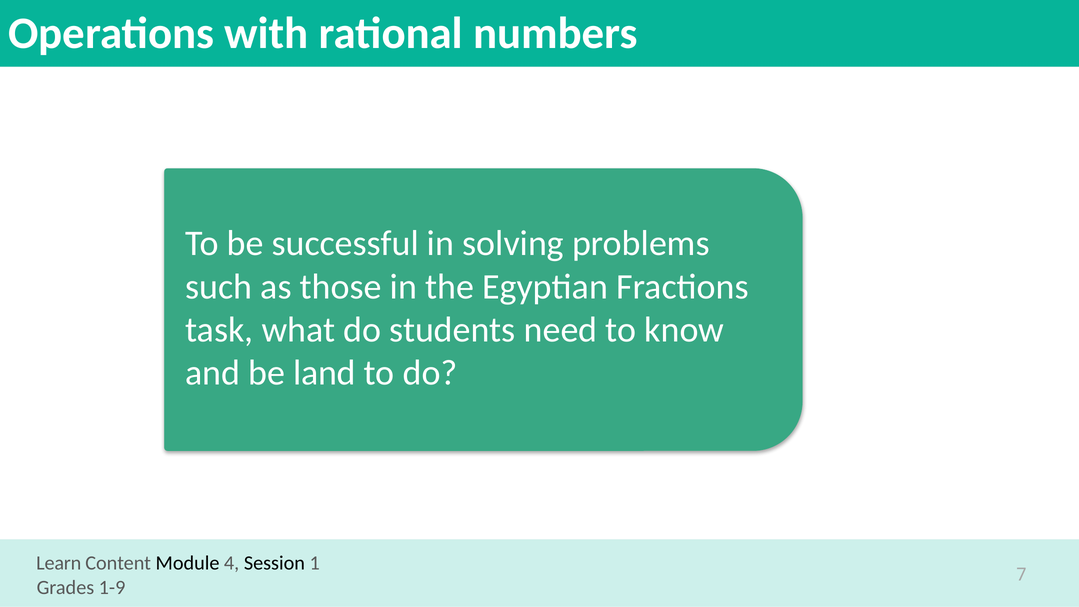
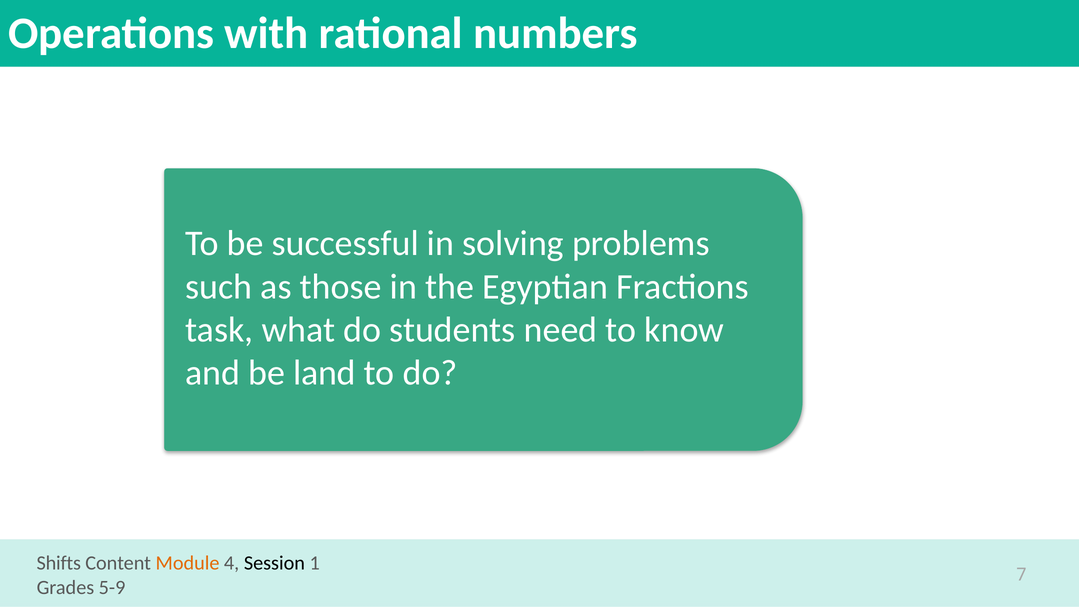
Learn: Learn -> Shifts (59, 563)
Module colour: black -> orange (188, 563)
1-9: 1-9 -> 5-9 (112, 587)
